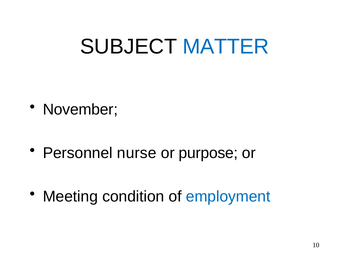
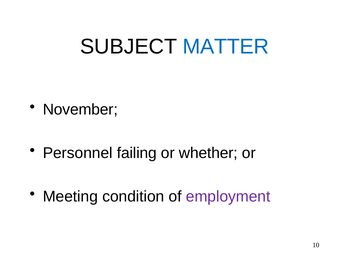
nurse: nurse -> failing (137, 153)
purpose: purpose -> whether (208, 153)
employment colour: blue -> purple (228, 196)
